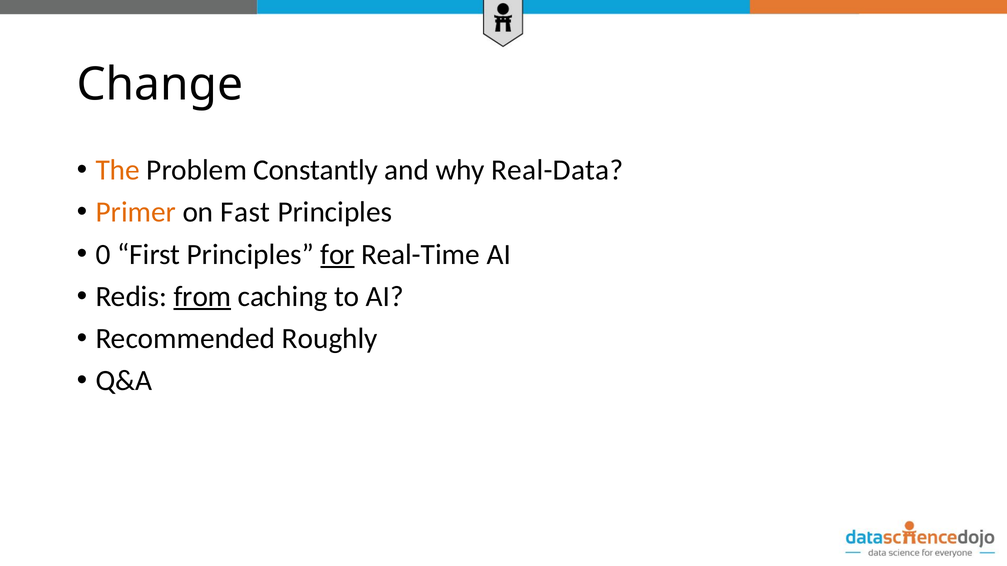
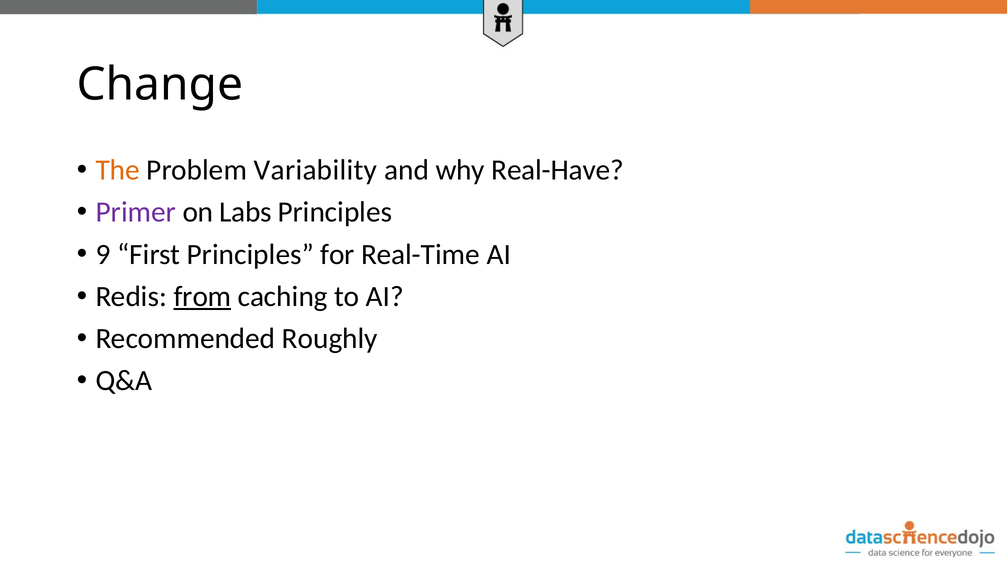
Constantly: Constantly -> Variability (315, 170)
Real-Data: Real-Data -> Real-Have (558, 170)
Primer colour: orange -> purple (136, 212)
Fast: Fast -> Labs (246, 212)
0: 0 -> 9 (103, 255)
for underline: present -> none (338, 255)
